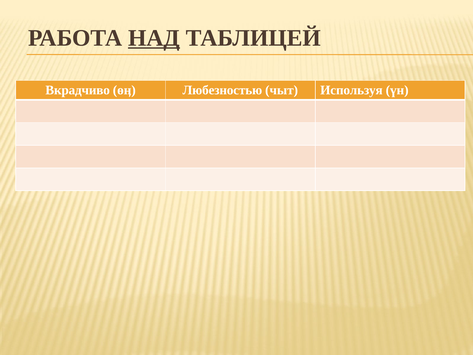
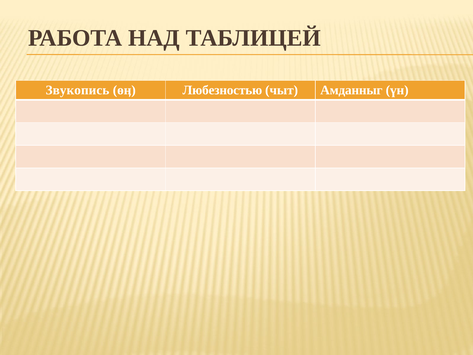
НАД underline: present -> none (154, 38)
Вкрадчиво: Вкрадчиво -> Звукопись (77, 90)
Используя: Используя -> Амданныг (351, 90)
